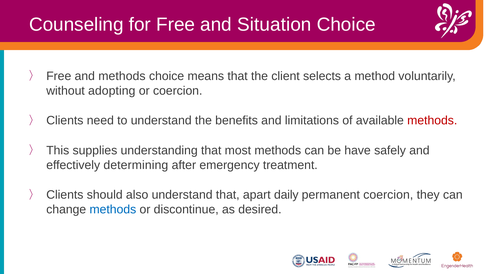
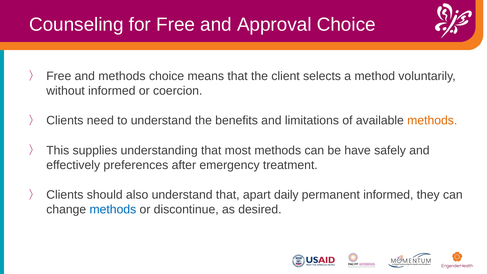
Situation: Situation -> Approval (274, 25)
without adopting: adopting -> informed (112, 91)
methods colour: red -> orange (432, 121)
determining: determining -> preferences (136, 165)
permanent coercion: coercion -> informed (388, 195)
